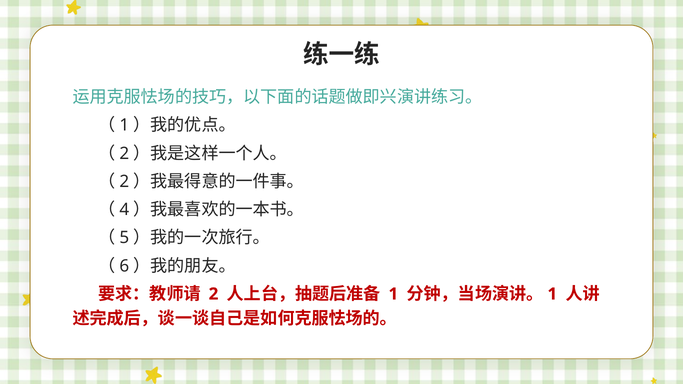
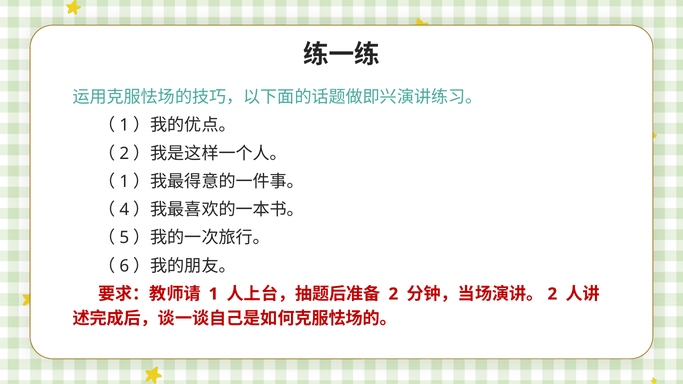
2: 2 -> 1 (124, 182)
2: 2 -> 1 (213, 294)
1: 1 -> 2 (393, 294)
1: 1 -> 2 (552, 294)
